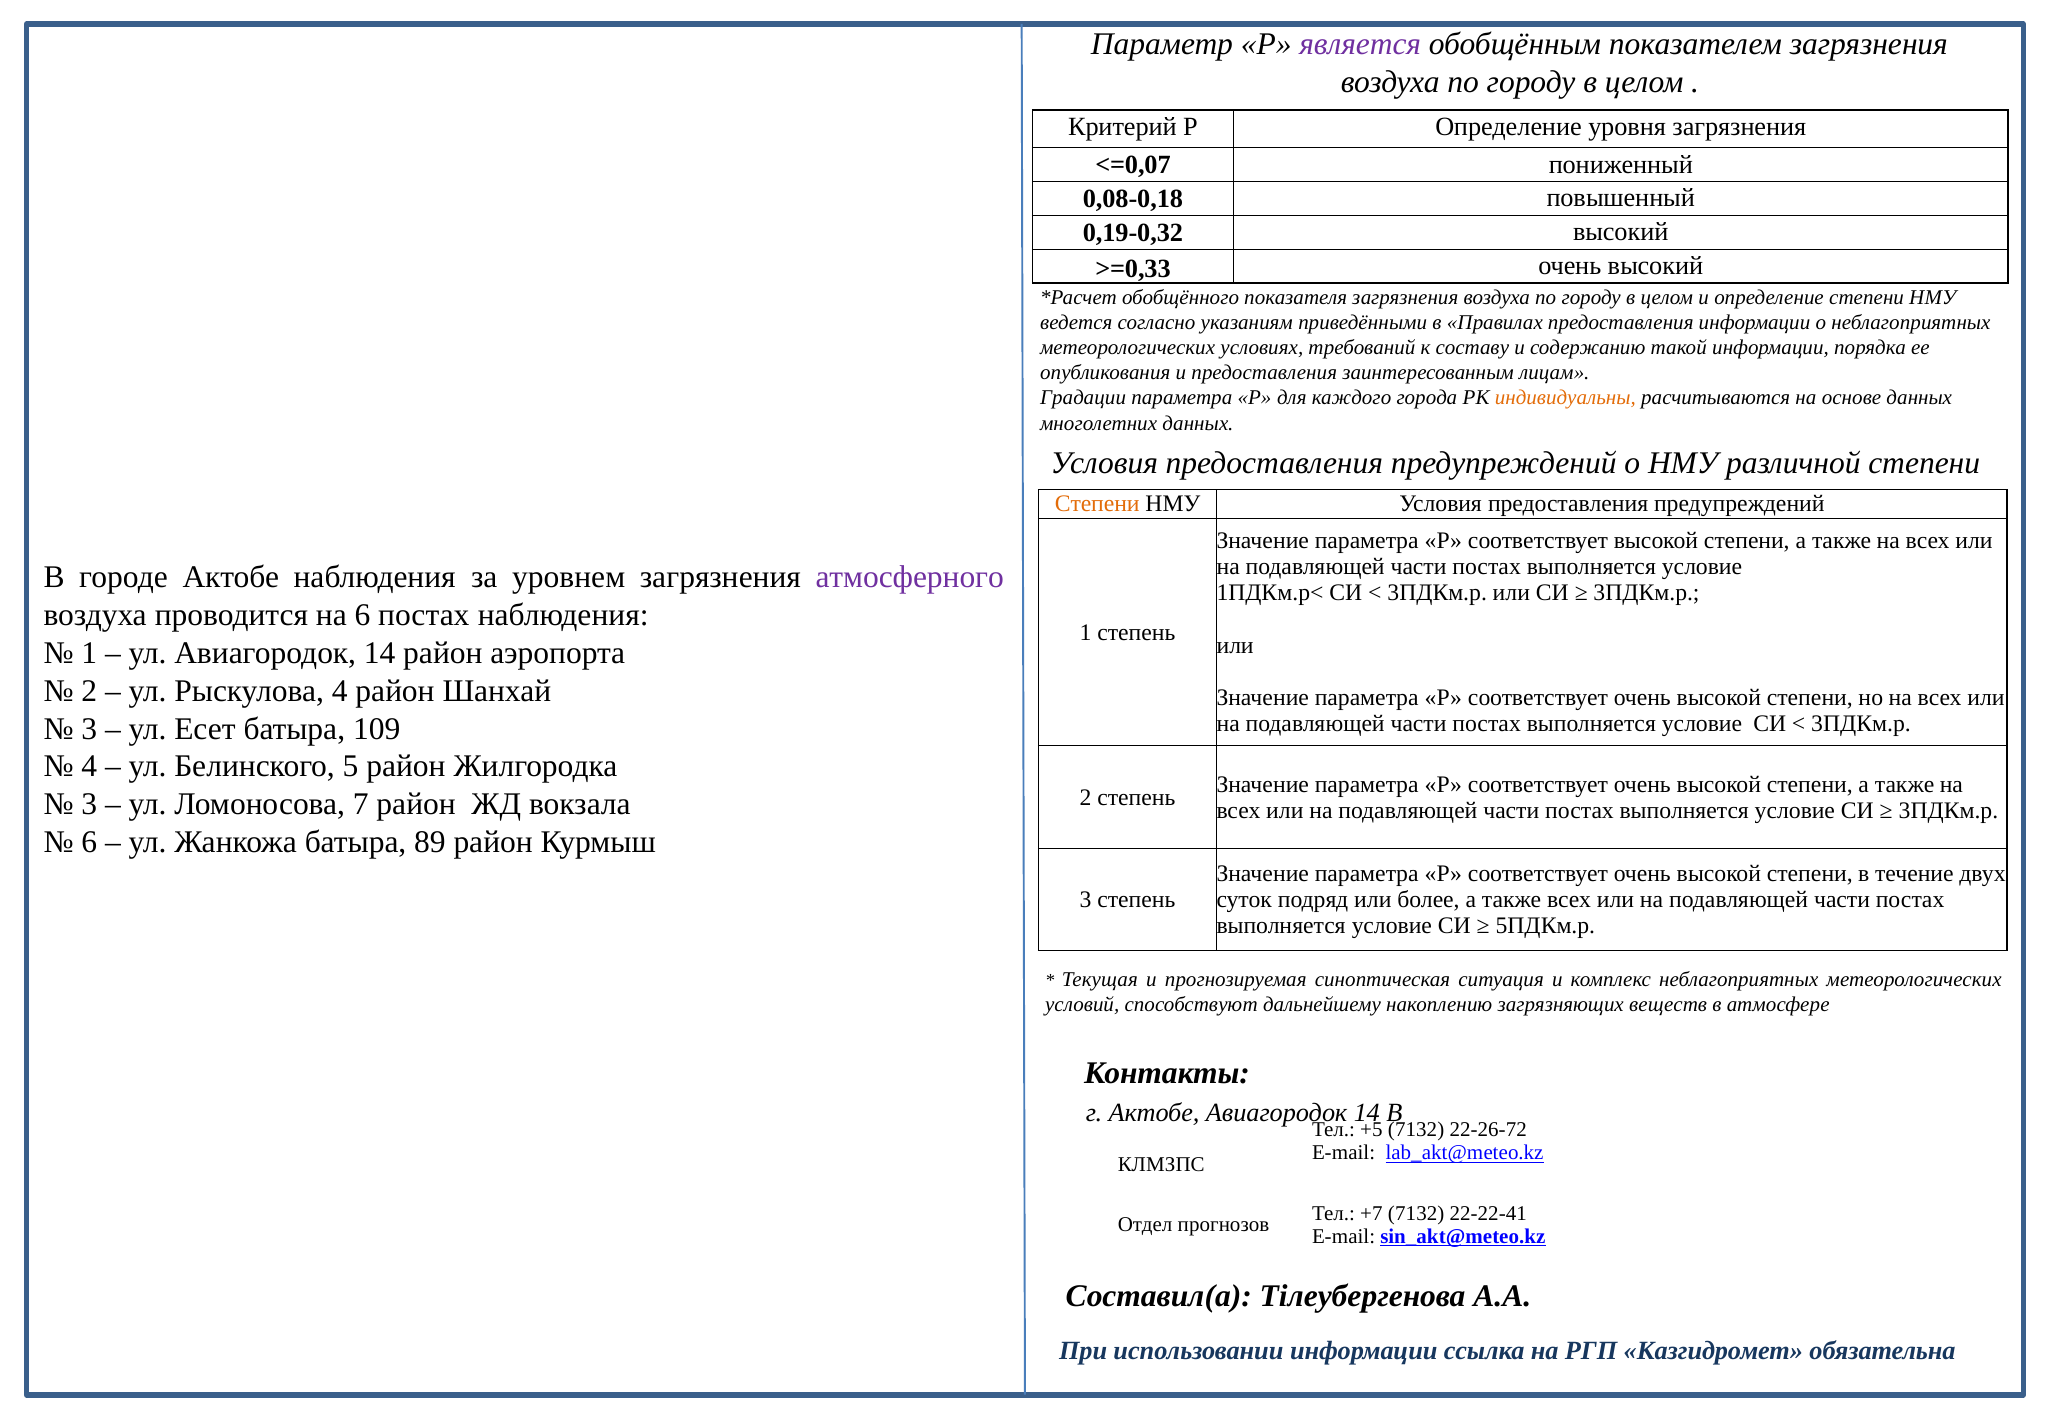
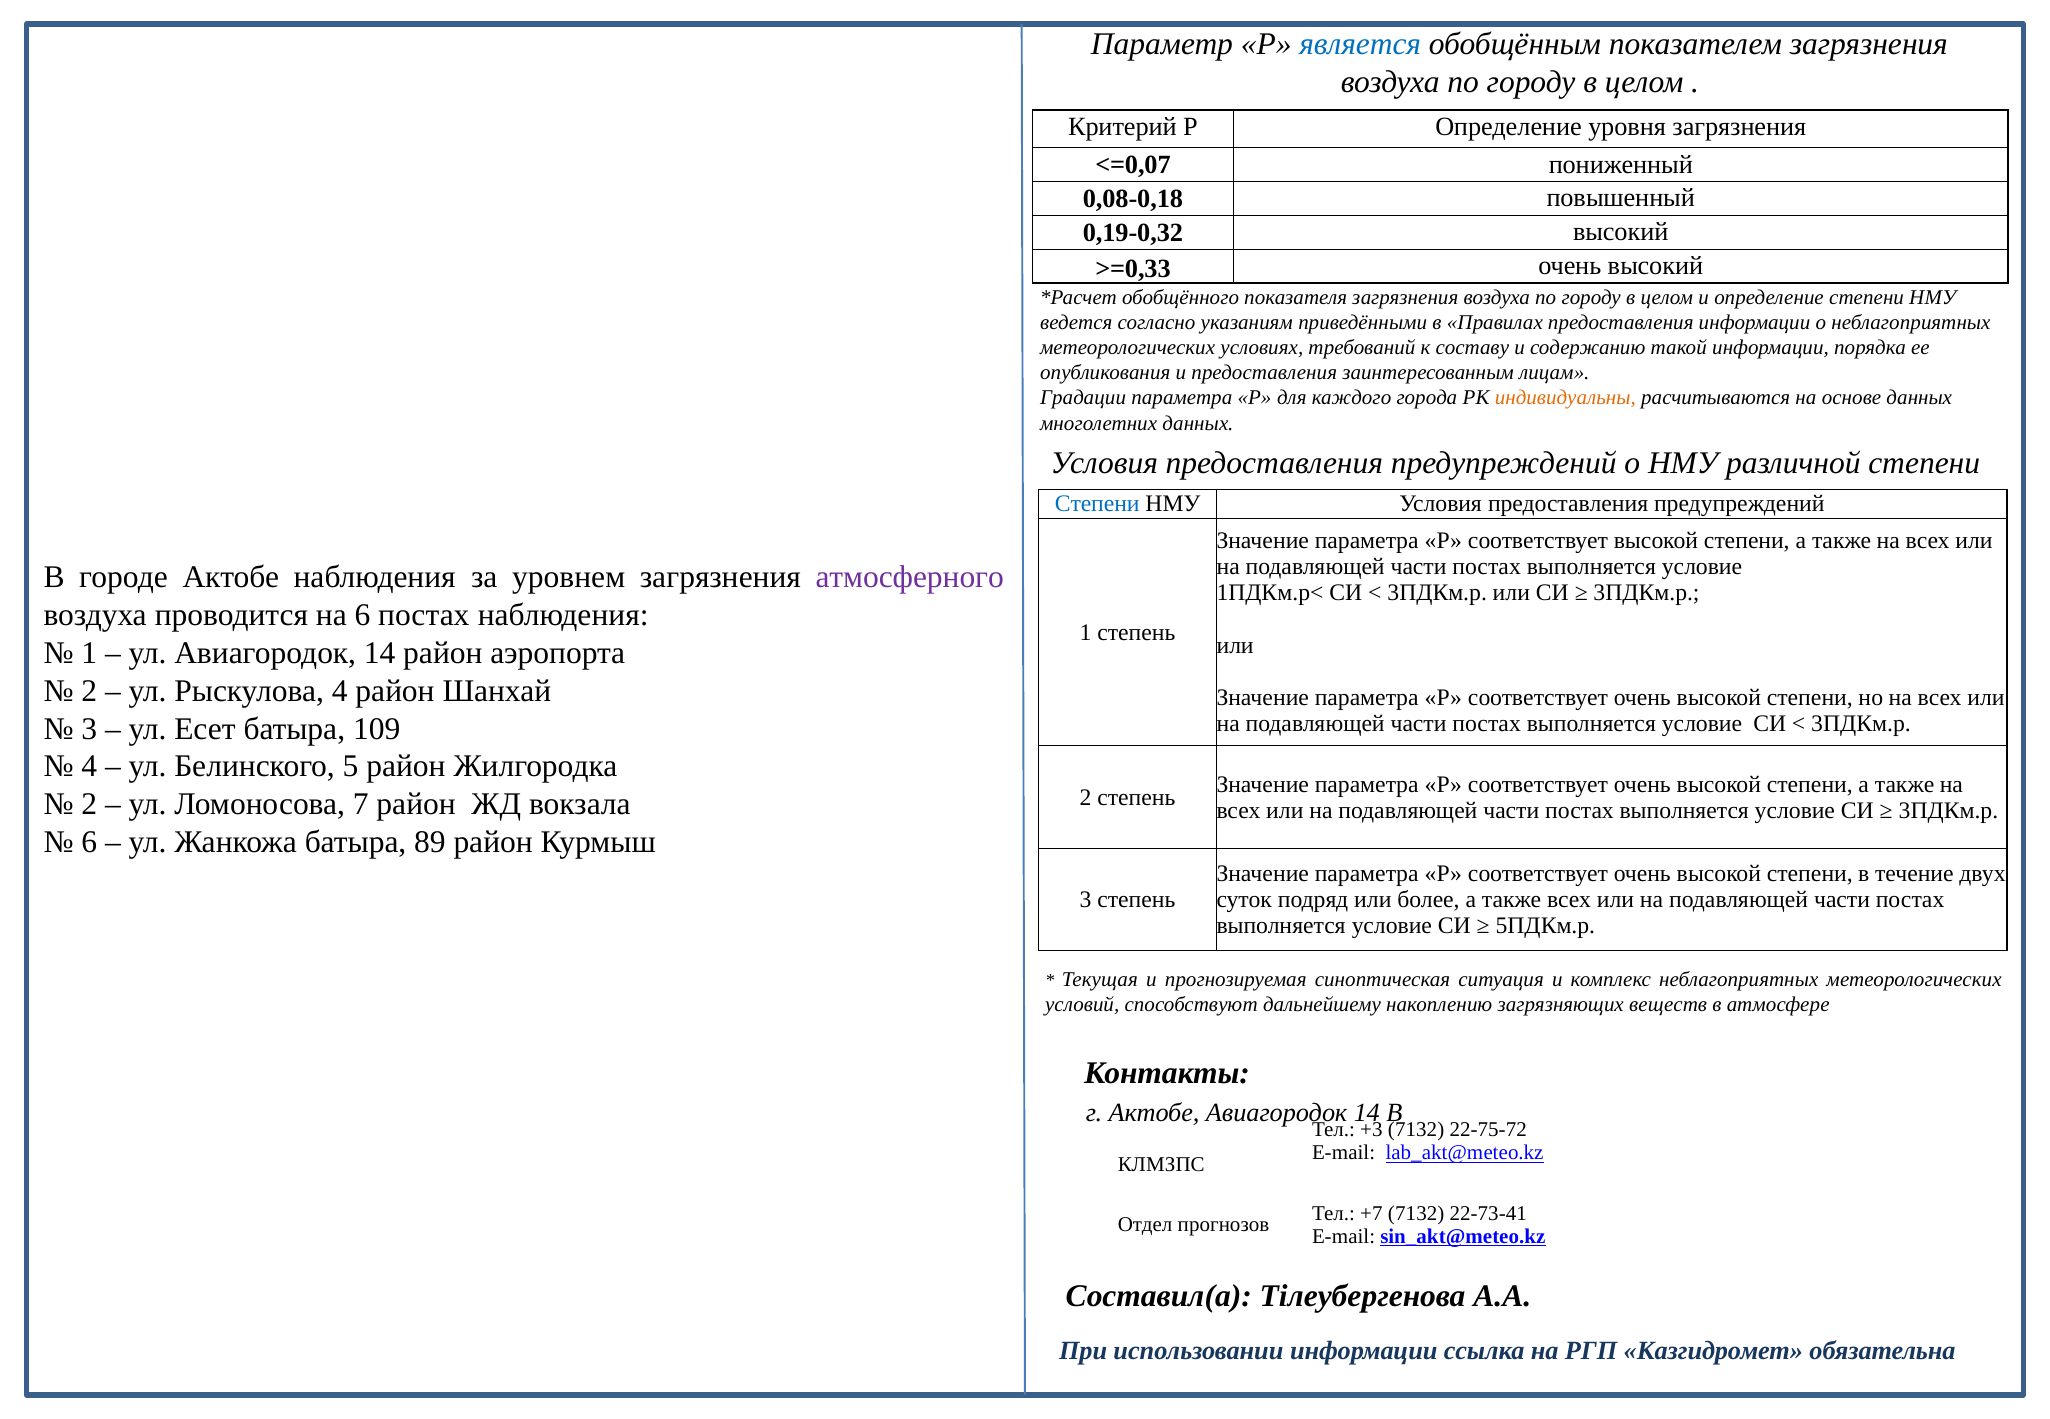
является colour: purple -> blue (1360, 44)
Степени colour: orange -> blue (1097, 504)
3: 3 -> 2 (89, 804)
+5: +5 -> +3 (1371, 1130)
22-26-72: 22-26-72 -> 22-75-72 (1488, 1130)
22-22-41: 22-22-41 -> 22-73-41 (1488, 1213)
